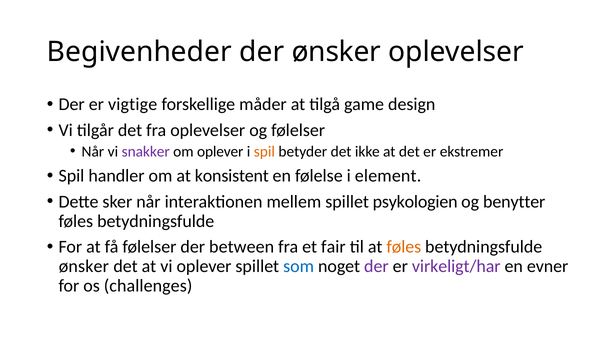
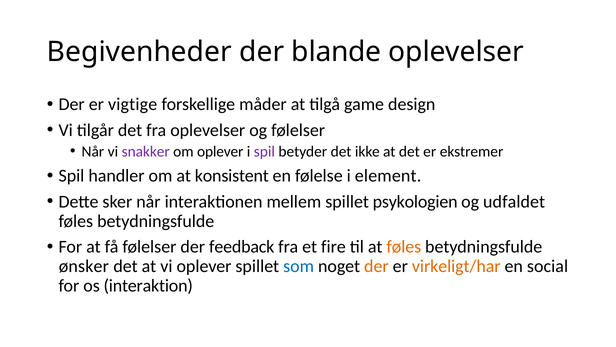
der ønsker: ønsker -> blande (336, 52)
spil colour: orange -> purple (264, 151)
benytter: benytter -> udfaldet (514, 201)
between: between -> feedback (242, 247)
fair: fair -> fire (333, 247)
der colour: purple -> orange (376, 266)
virkeligt/har colour: purple -> orange (456, 266)
evner: evner -> social (548, 266)
challenges: challenges -> interaktion (148, 286)
